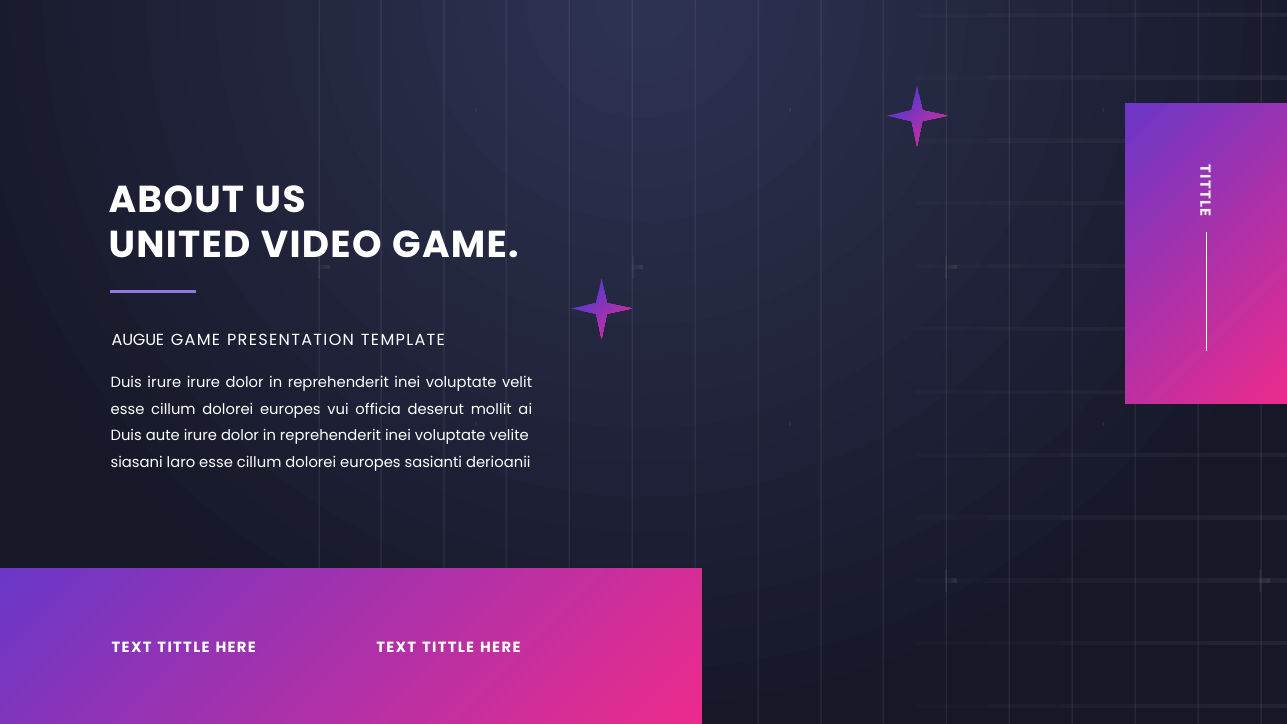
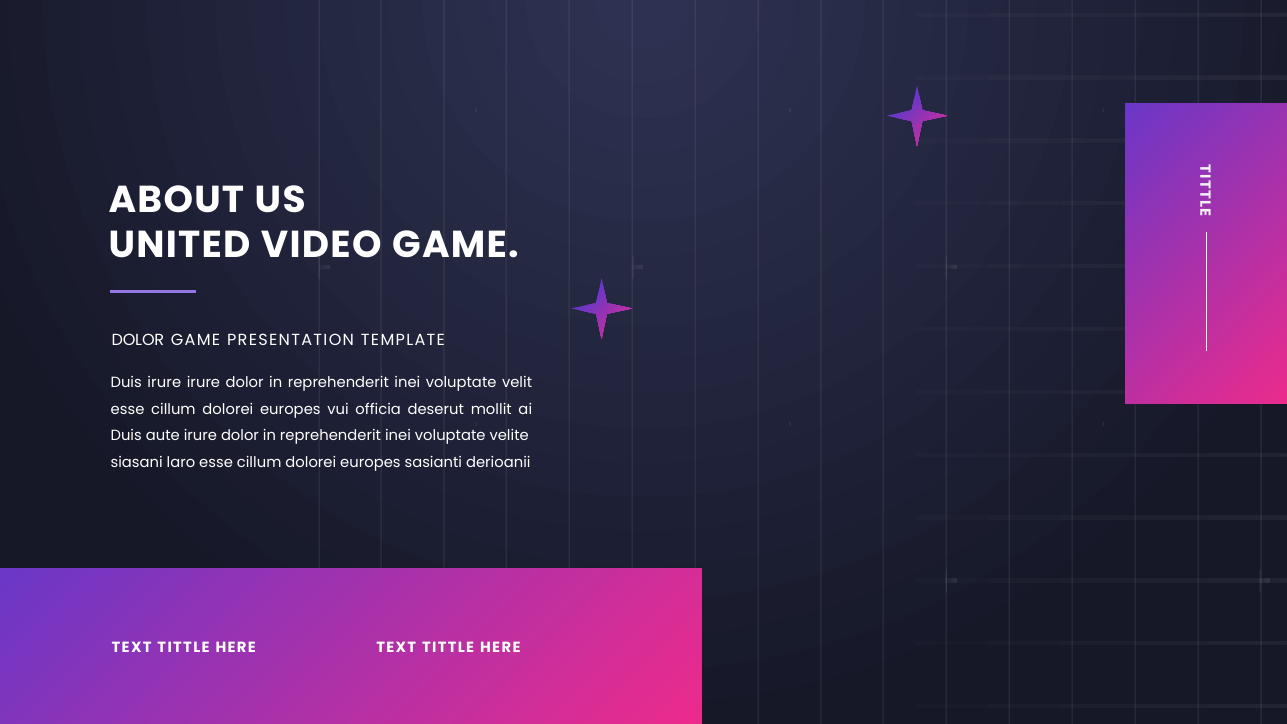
AUGUE: AUGUE -> DOLOR (138, 340)
